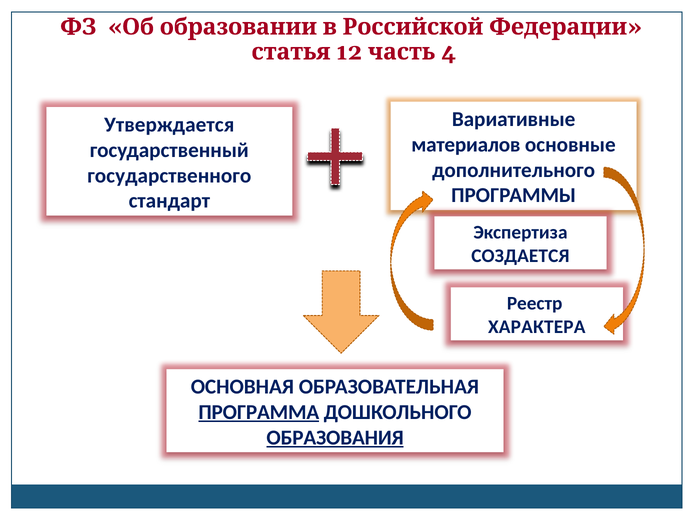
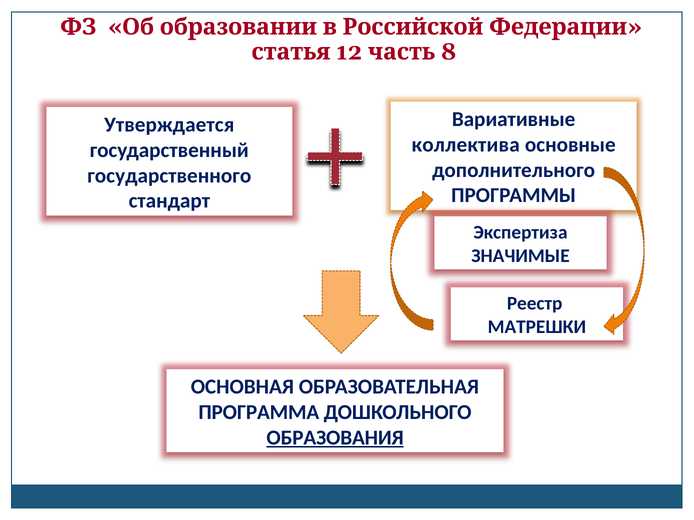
4: 4 -> 8 (449, 52)
материалов: материалов -> коллектива (466, 145)
СОЗДАЕТСЯ: СОЗДАЕТСЯ -> ЗНАЧИМЫЕ (520, 256)
ХАРАКТЕРА: ХАРАКТЕРА -> МАТРЕШКИ (537, 327)
ПРОГРАММА underline: present -> none (259, 413)
